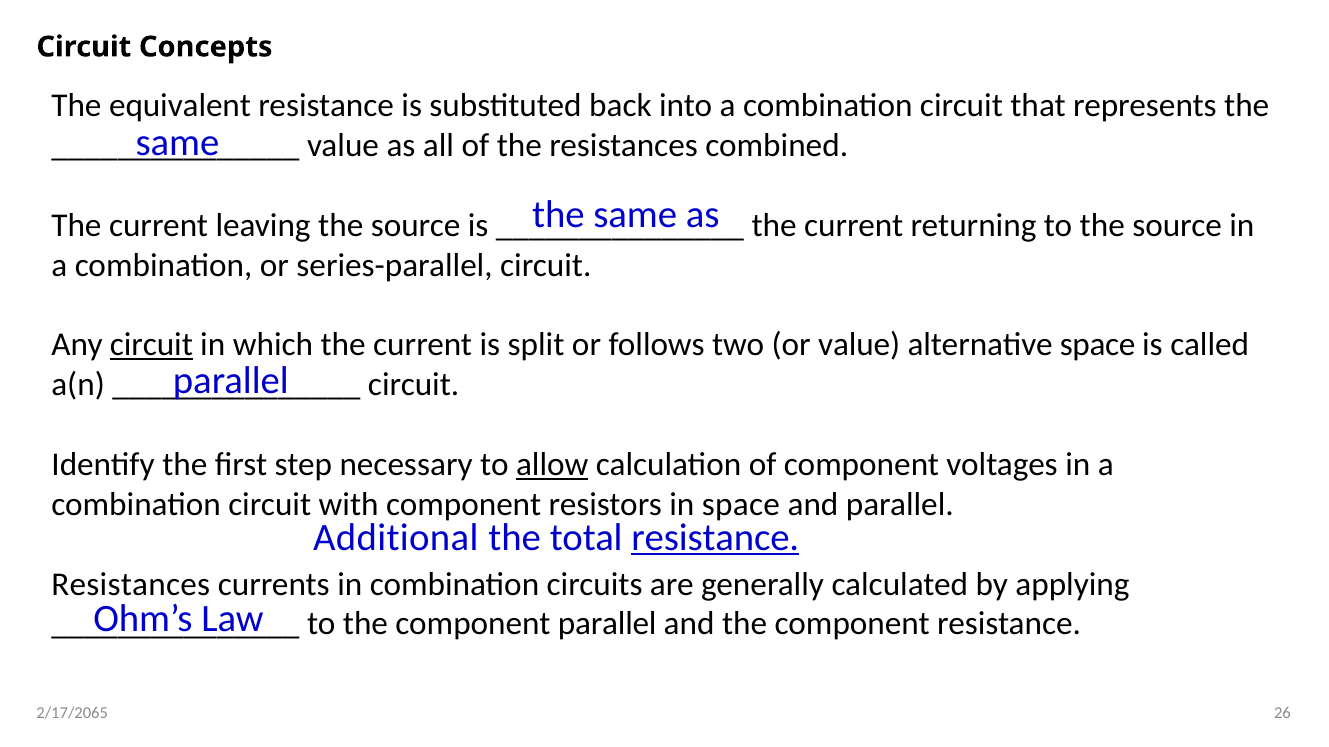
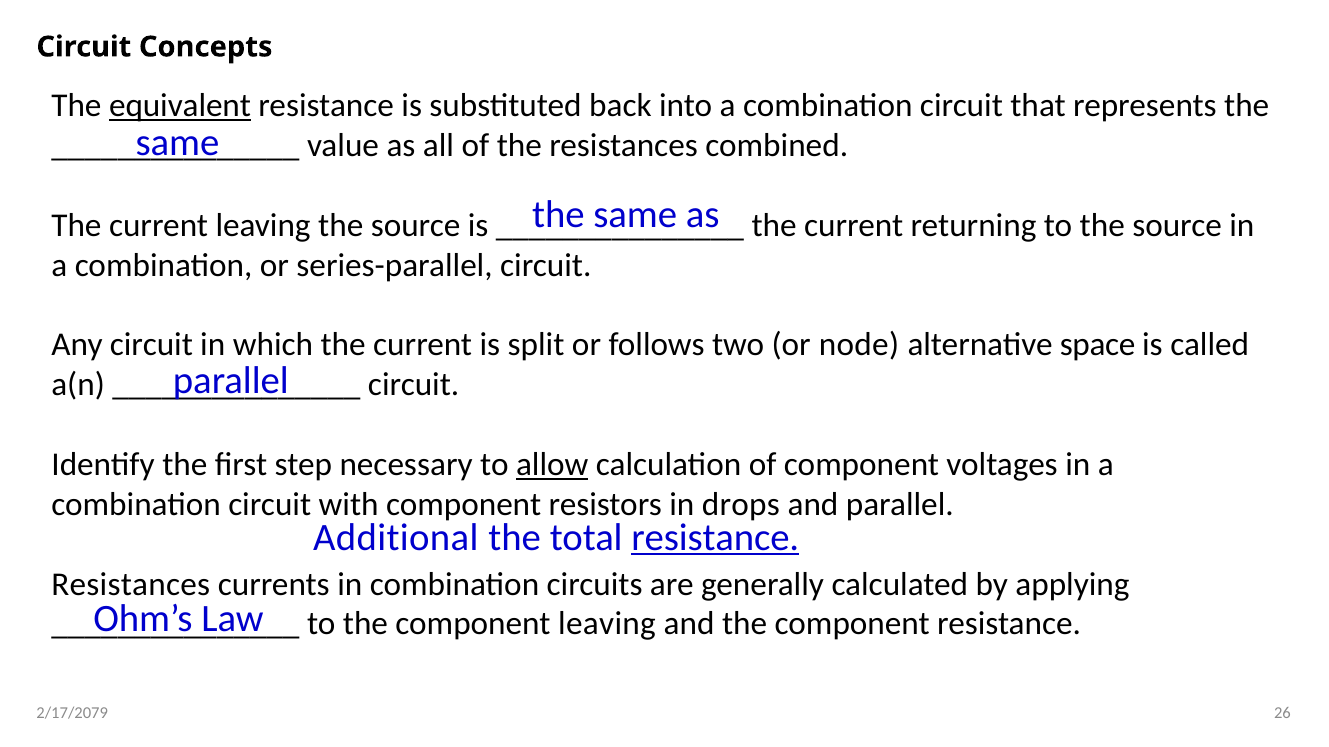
equivalent underline: none -> present (180, 106)
circuit underline: present -> none (151, 345)
or value: value -> node (859, 345)
in space: space -> drops (741, 505)
component parallel: parallel -> leaving (607, 624)
2/17/2065: 2/17/2065 -> 2/17/2079 (72, 714)
